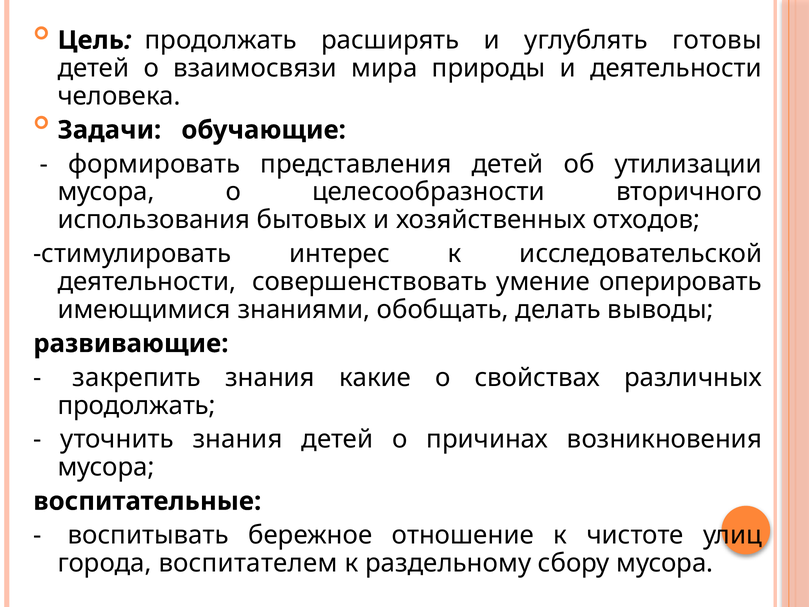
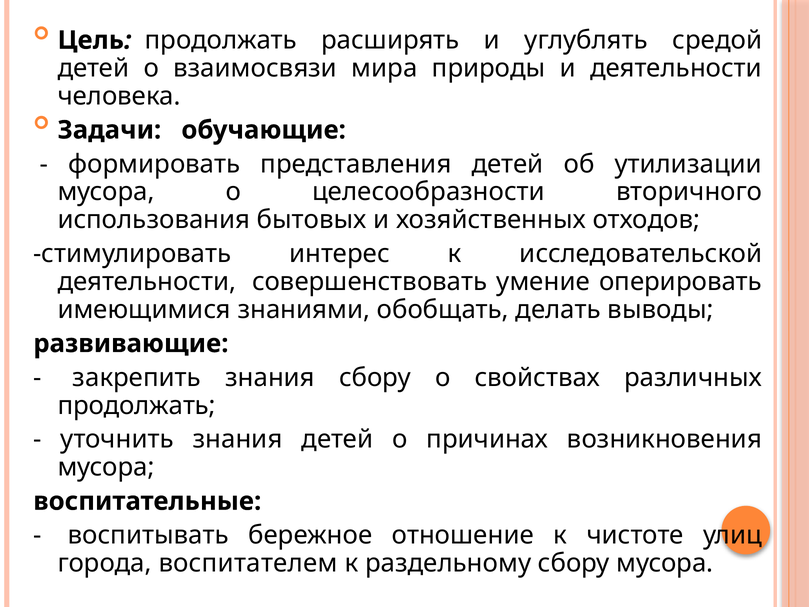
готовы: готовы -> средой (717, 40)
знания какие: какие -> сбору (375, 377)
